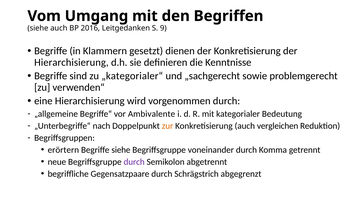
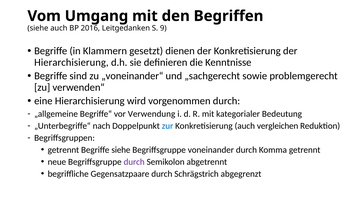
„kategorialer“: „kategorialer“ -> „voneinander“ (132, 76)
Ambivalente: Ambivalente -> Verwendung (152, 114)
zur colour: orange -> blue (168, 126)
erörtern: erörtern -> getrennt (63, 149)
